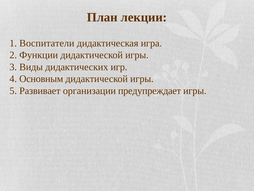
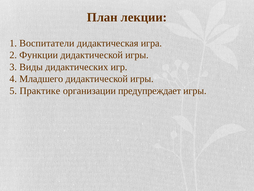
Основным: Основным -> Младшего (41, 79)
Развивает: Развивает -> Практике (40, 91)
